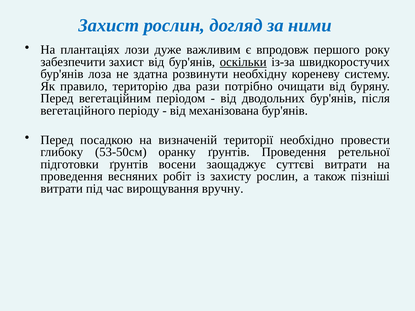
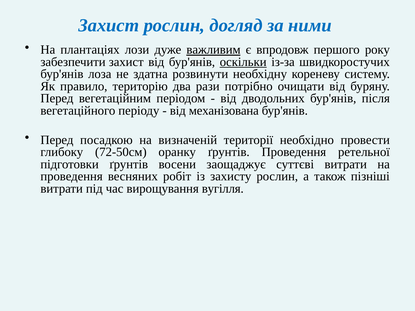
важливим underline: none -> present (214, 50)
53-50см: 53-50см -> 72-50см (121, 152)
вручну: вручну -> вугілля (223, 189)
